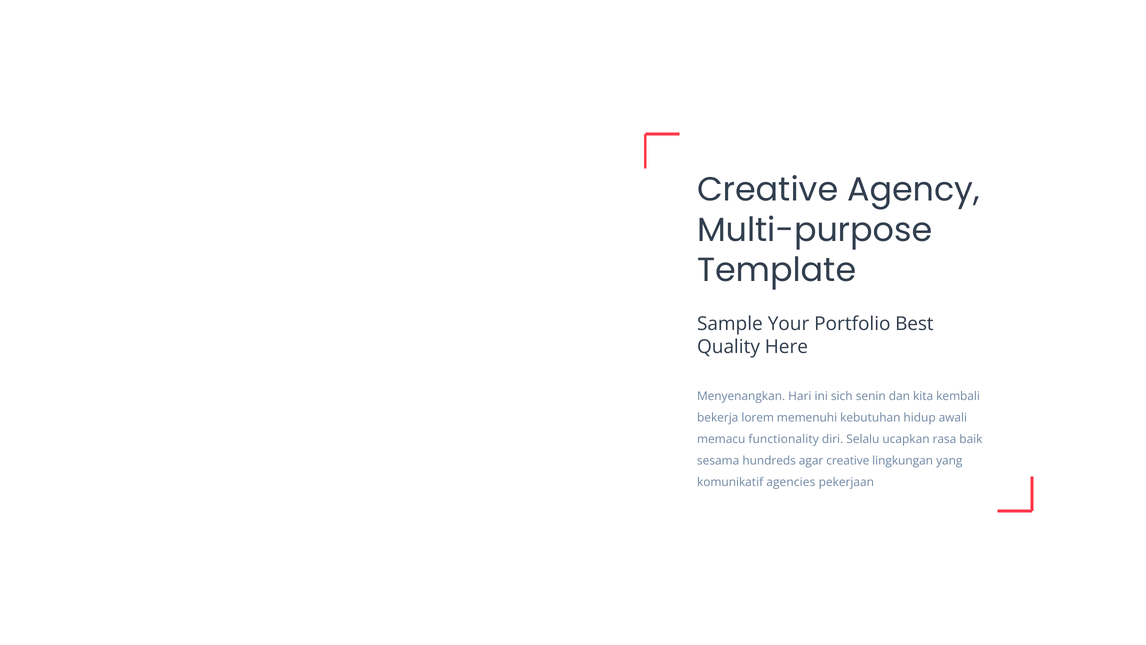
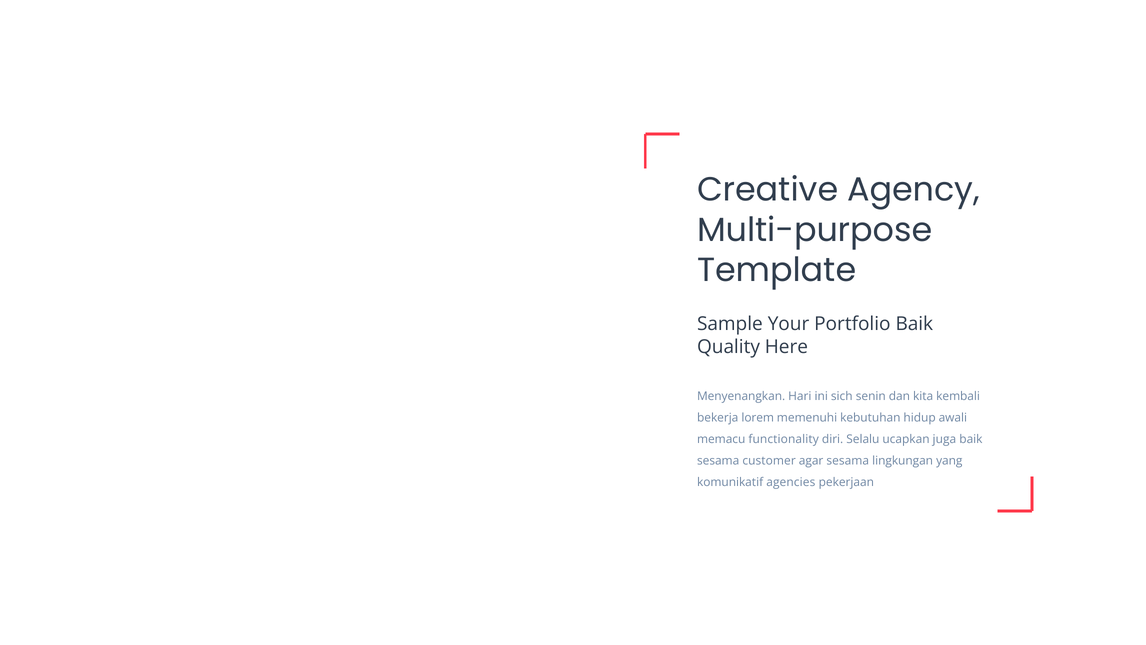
Portfolio Best: Best -> Baik (914, 324)
rasa: rasa -> juga (944, 439)
hundreds: hundreds -> customer (769, 461)
agar creative: creative -> sesama (848, 461)
